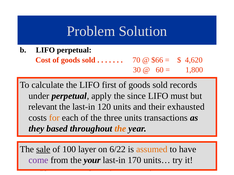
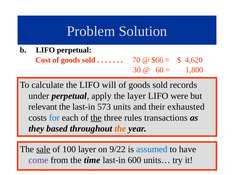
first: first -> will (109, 85)
the since: since -> layer (136, 96)
must: must -> were (179, 96)
120: 120 -> 573 (104, 107)
for colour: orange -> blue (54, 118)
the underline: none -> present (96, 118)
three units: units -> rules (133, 118)
6/22: 6/22 -> 9/22 (118, 150)
assumed colour: orange -> blue (152, 150)
your: your -> time (92, 161)
170: 170 -> 600 (134, 161)
